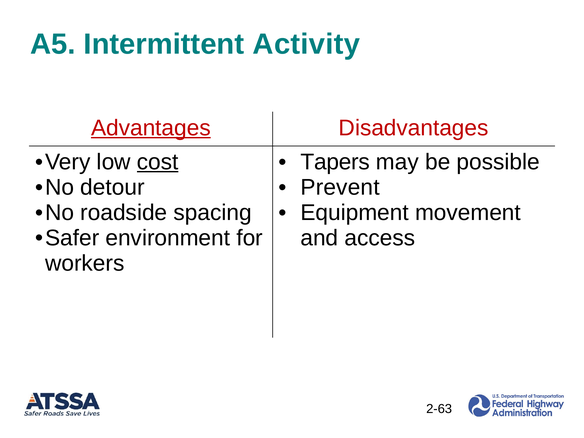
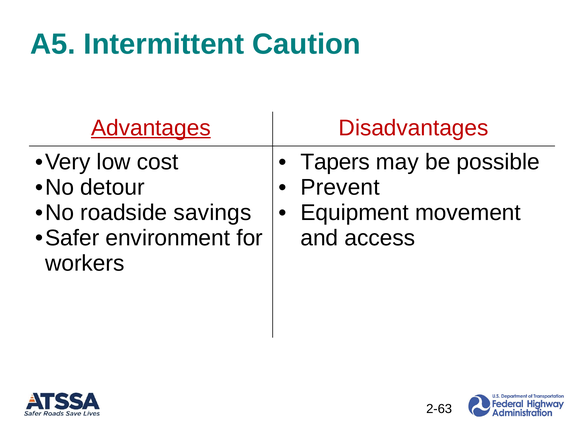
Activity: Activity -> Caution (306, 44)
cost underline: present -> none (158, 162)
spacing: spacing -> savings (213, 213)
